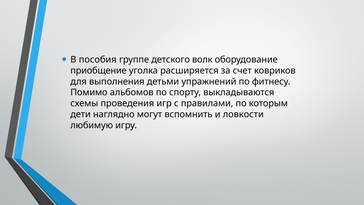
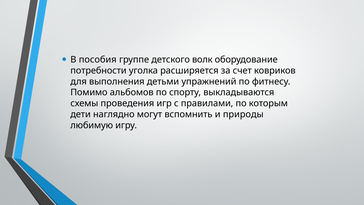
приобщение: приобщение -> потребности (98, 71)
ловкости: ловкости -> природы (243, 114)
